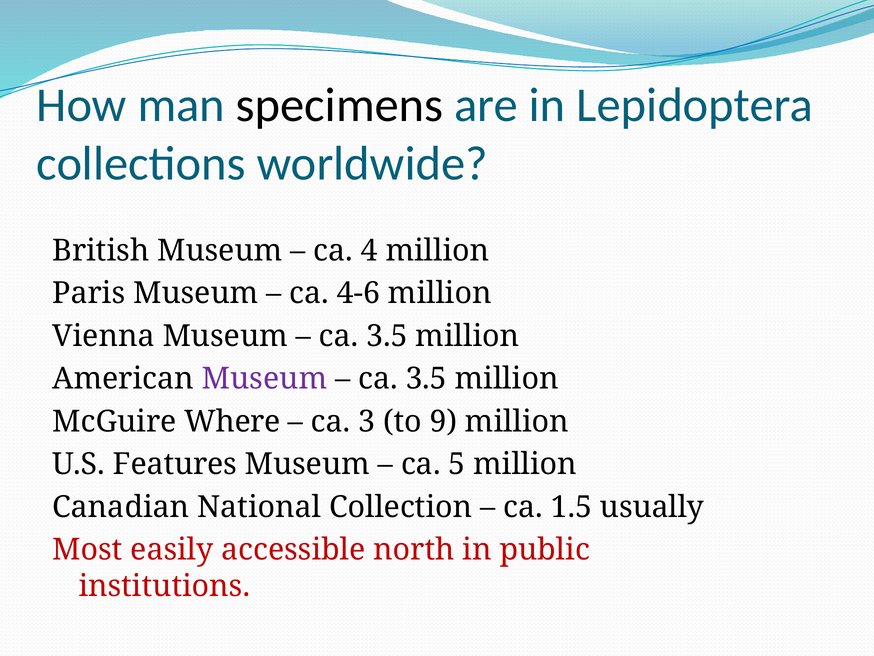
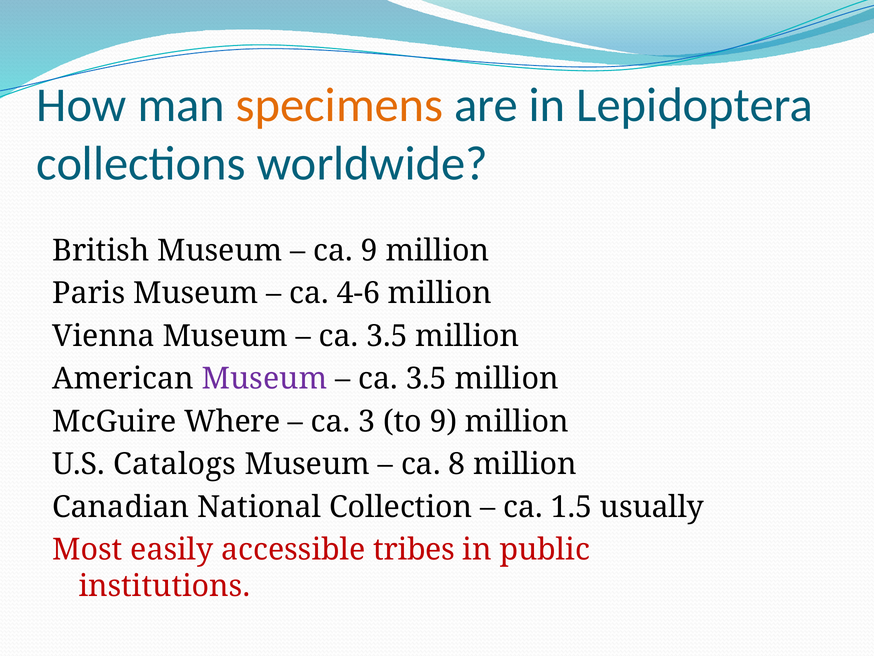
specimens colour: black -> orange (340, 105)
ca 4: 4 -> 9 (369, 250)
Features: Features -> Catalogs (175, 464)
5: 5 -> 8 (457, 464)
north: north -> tribes (414, 549)
